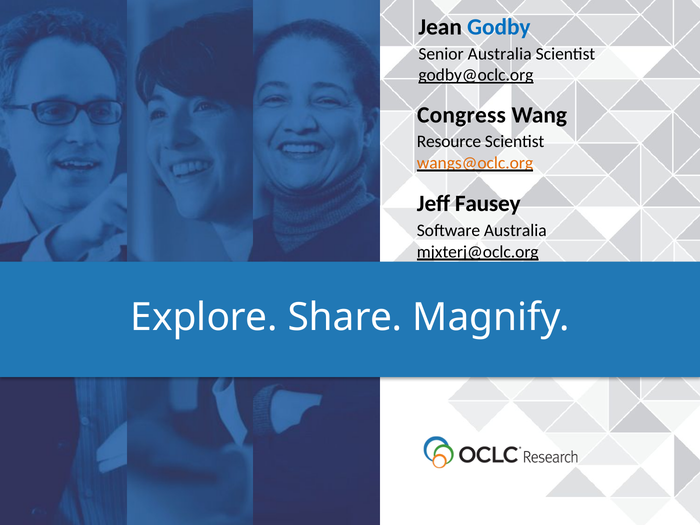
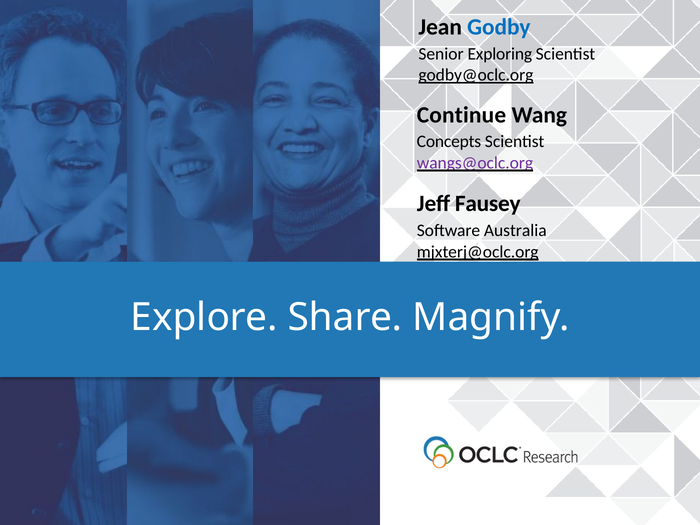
Senior Australia: Australia -> Exploring (500, 54)
Congress: Congress -> Continue (461, 115)
Resource: Resource -> Concepts (449, 142)
wangs@oclc.org colour: orange -> purple (475, 163)
